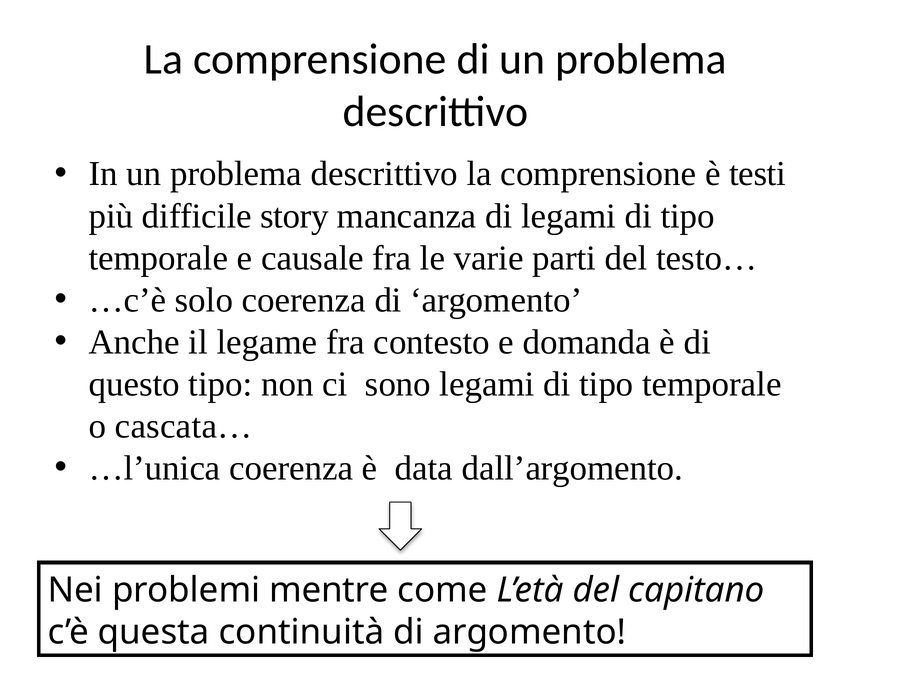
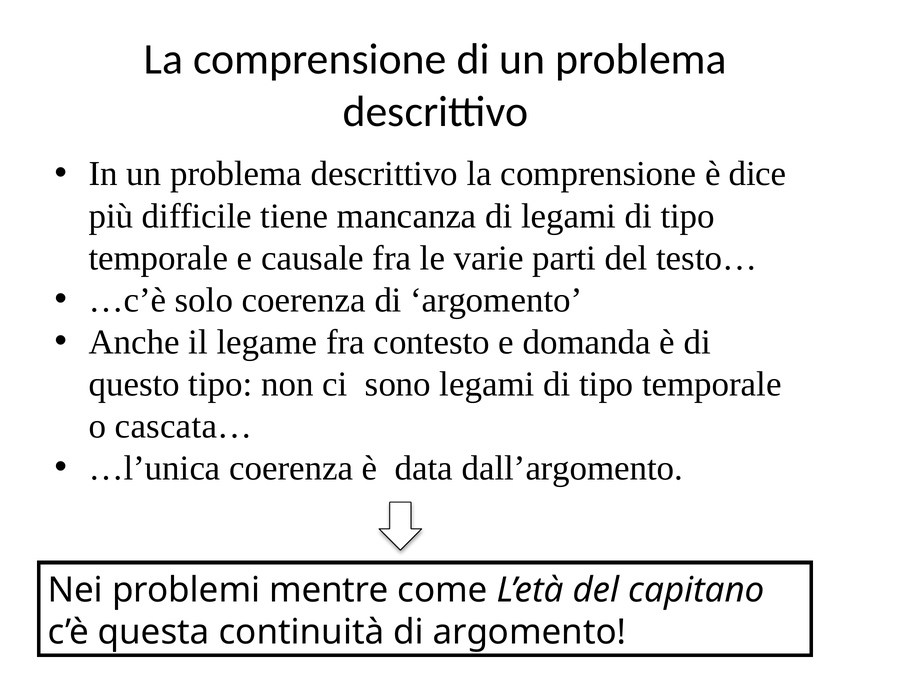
testi: testi -> dice (758, 174)
story: story -> tiene (294, 216)
